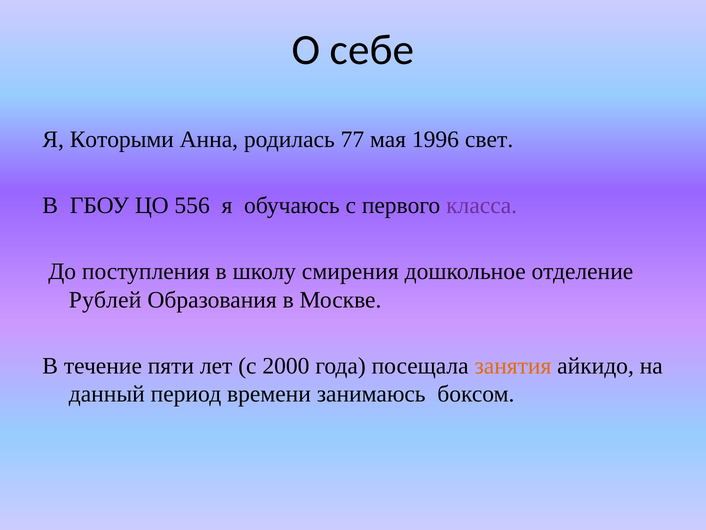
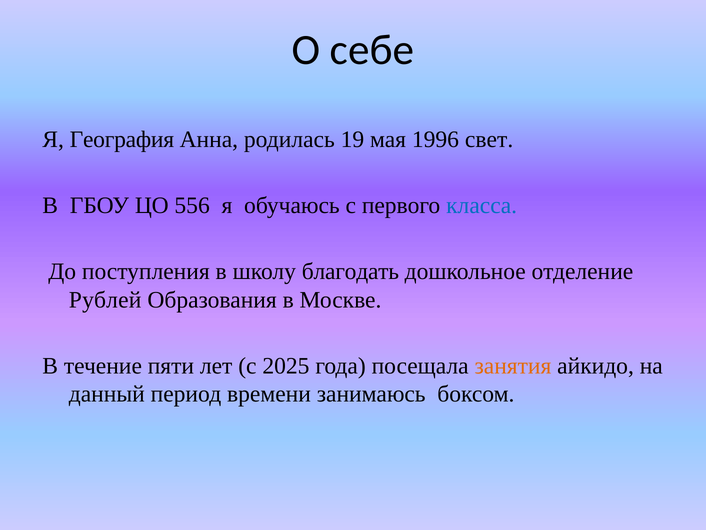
Которыми: Которыми -> География (122, 140)
77: 77 -> 19 (352, 140)
класса colour: purple -> blue (482, 205)
смирения: смирения -> благодать (350, 271)
2000: 2000 -> 2025 (286, 365)
